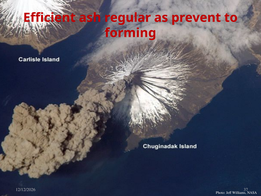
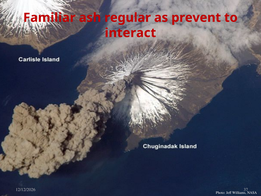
Efficient: Efficient -> Familiar (49, 18)
forming: forming -> interact (130, 33)
